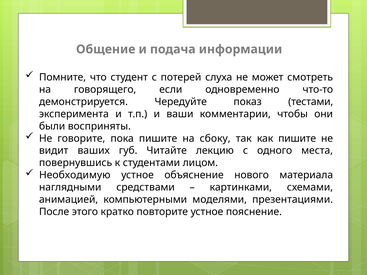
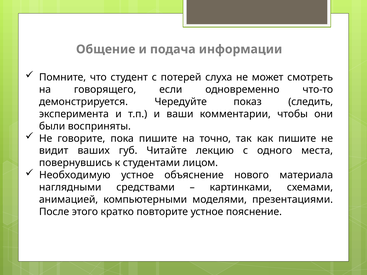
тестами: тестами -> следить (311, 102)
сбоку: сбоку -> точно (215, 139)
